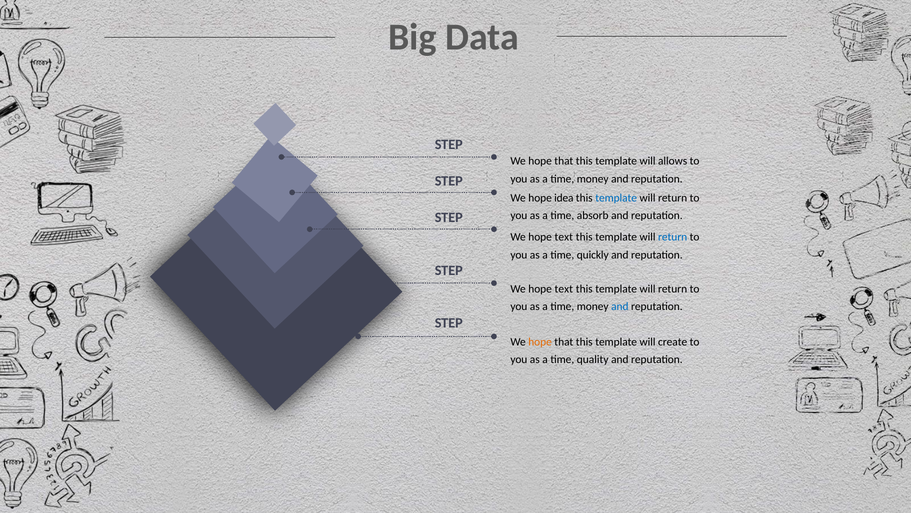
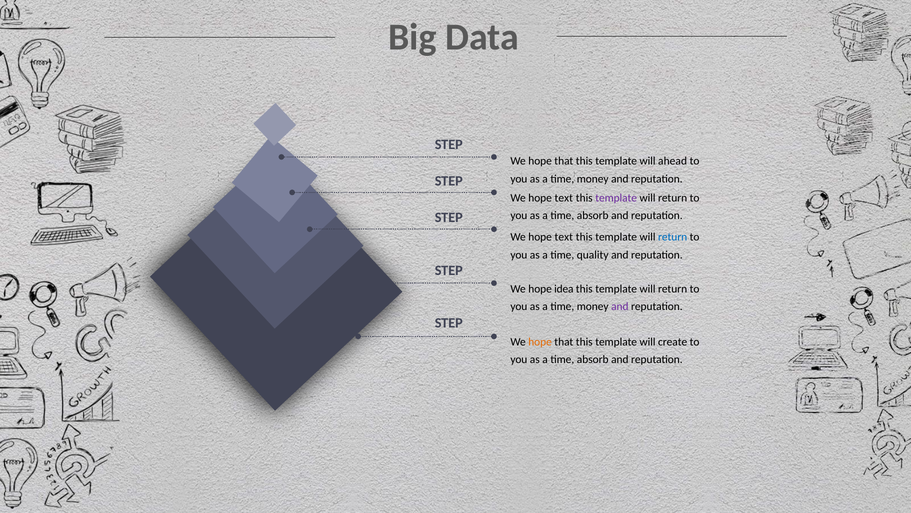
allows: allows -> ahead (673, 161)
idea: idea -> text (564, 198)
template colour: blue -> purple (616, 198)
quickly: quickly -> quality (593, 255)
text: text -> idea (564, 288)
and colour: blue -> purple (620, 306)
quality: quality -> absorb (593, 359)
